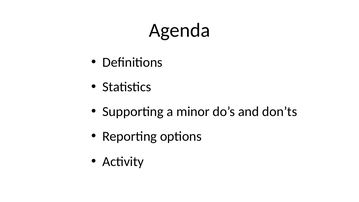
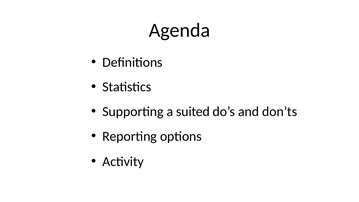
minor: minor -> suited (193, 112)
